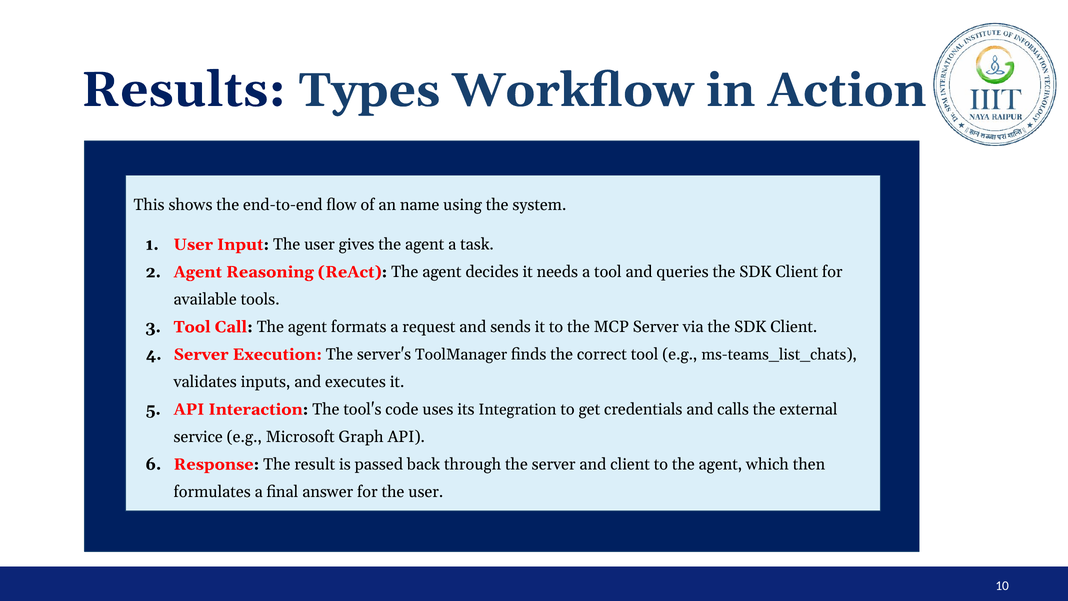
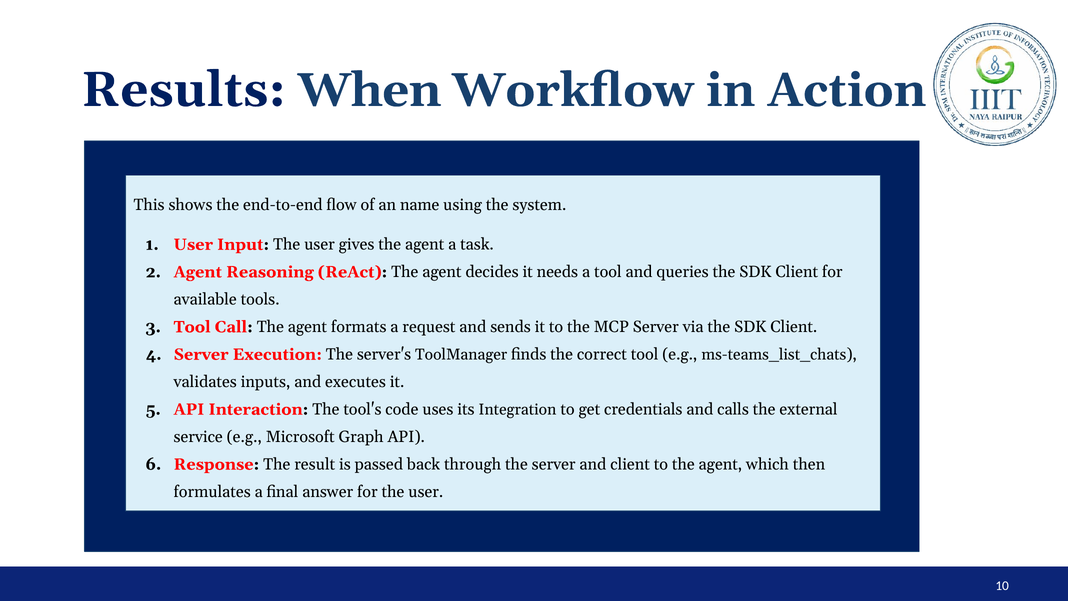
Types: Types -> When (370, 90)
